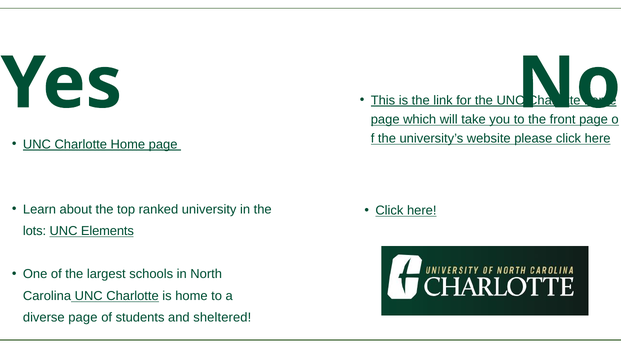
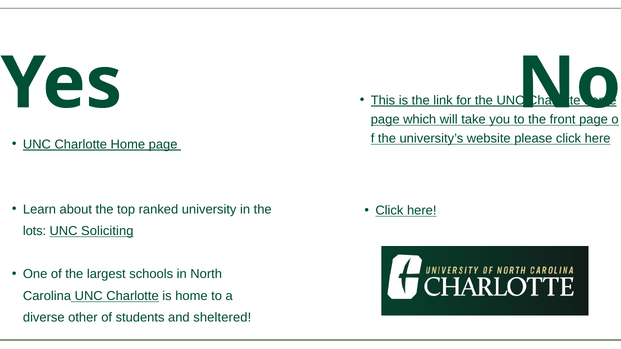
Elements: Elements -> Soliciting (107, 231)
diverse page: page -> other (83, 318)
